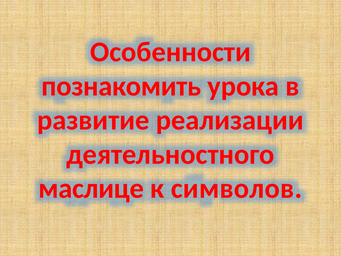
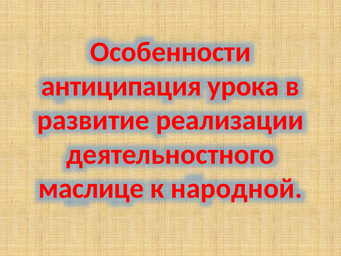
познакомить: познакомить -> антиципация (121, 86)
символов: символов -> народной (237, 188)
